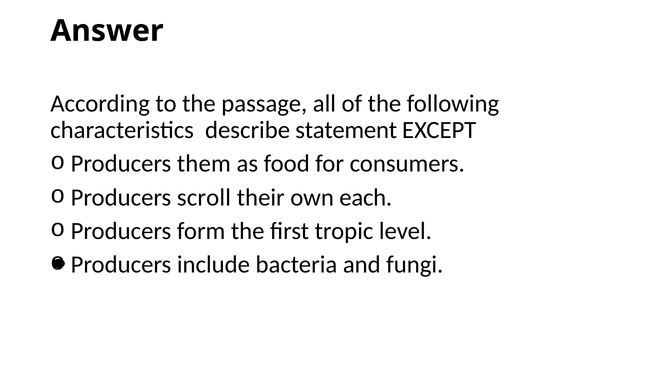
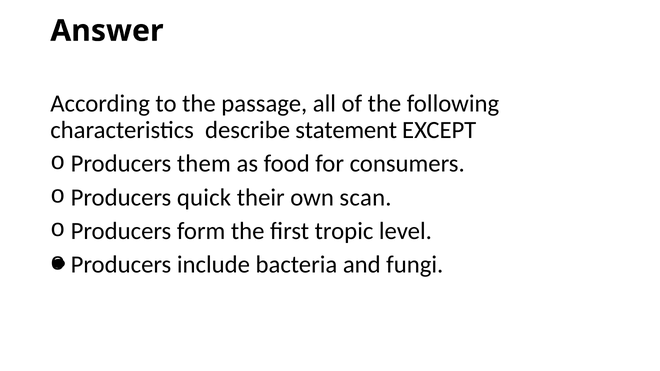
scroll: scroll -> quick (204, 198)
each: each -> scan (366, 198)
